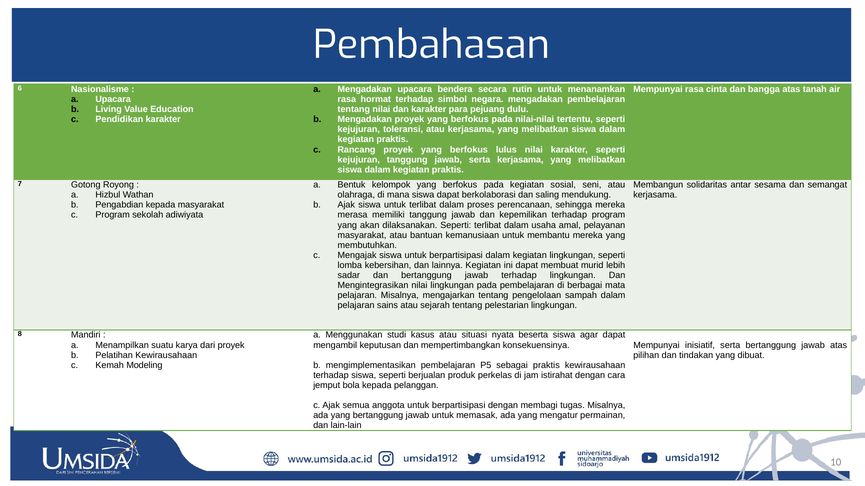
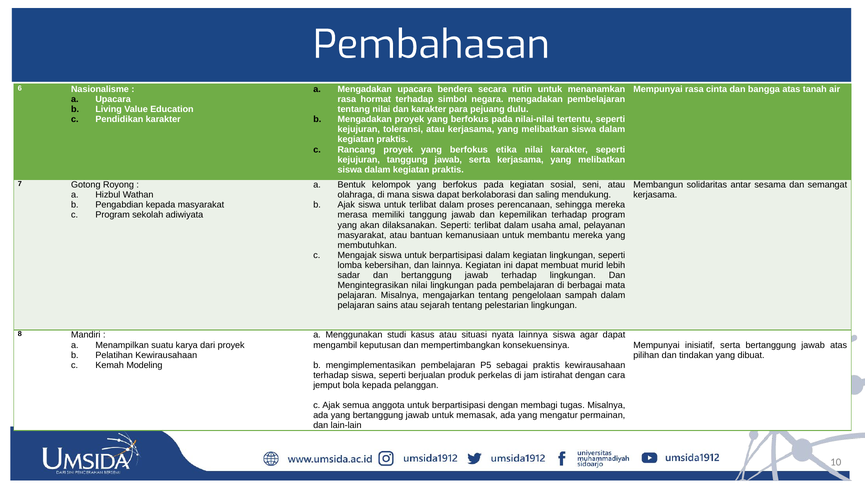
lulus: lulus -> etika (506, 150)
nyata beserta: beserta -> lainnya (533, 335)
